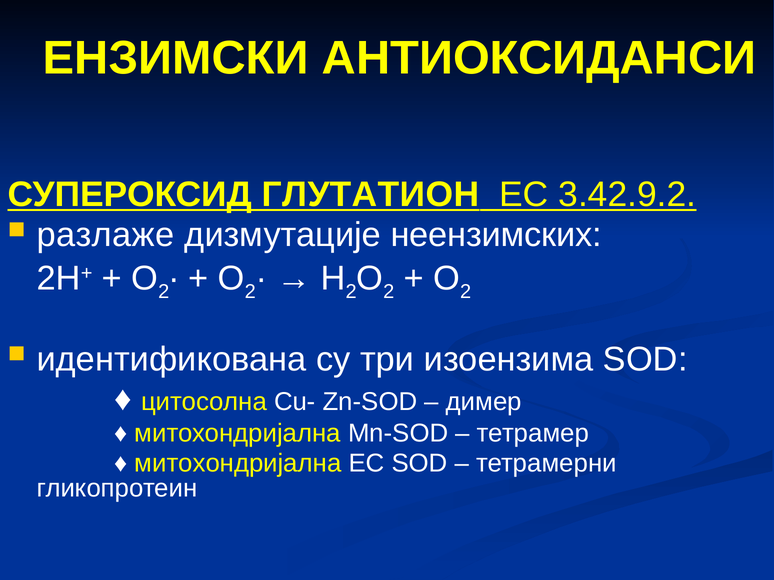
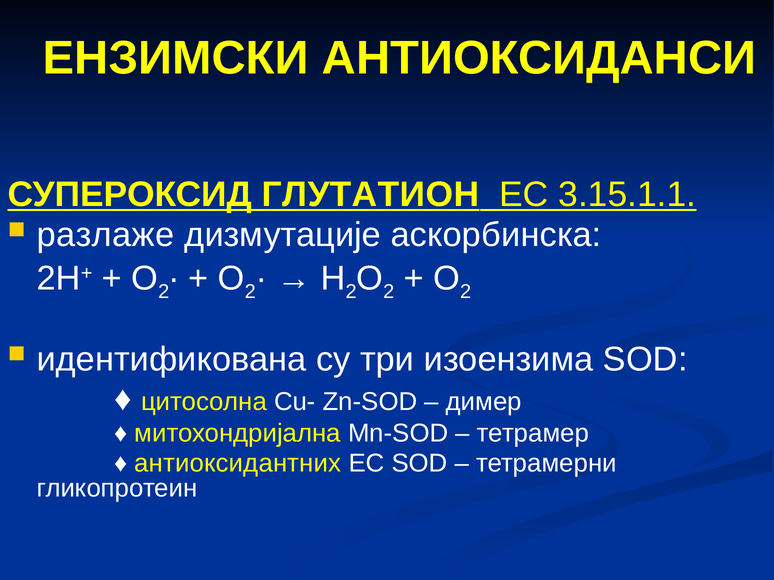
3.42.9.2: 3.42.9.2 -> 3.15.1.1 (627, 195)
неензимских: неензимских -> аскорбинска (496, 235)
митохондријална: митохондријална -> антиоксидантних (238, 464)
